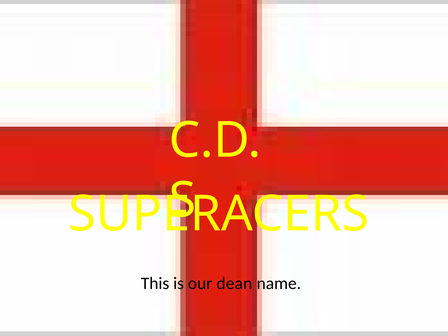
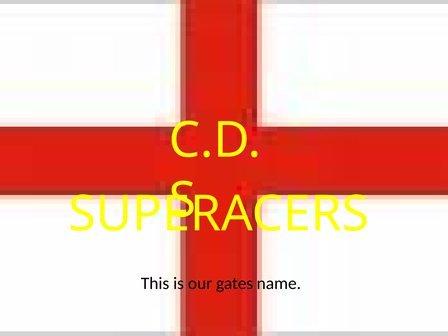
dean: dean -> gates (235, 283)
